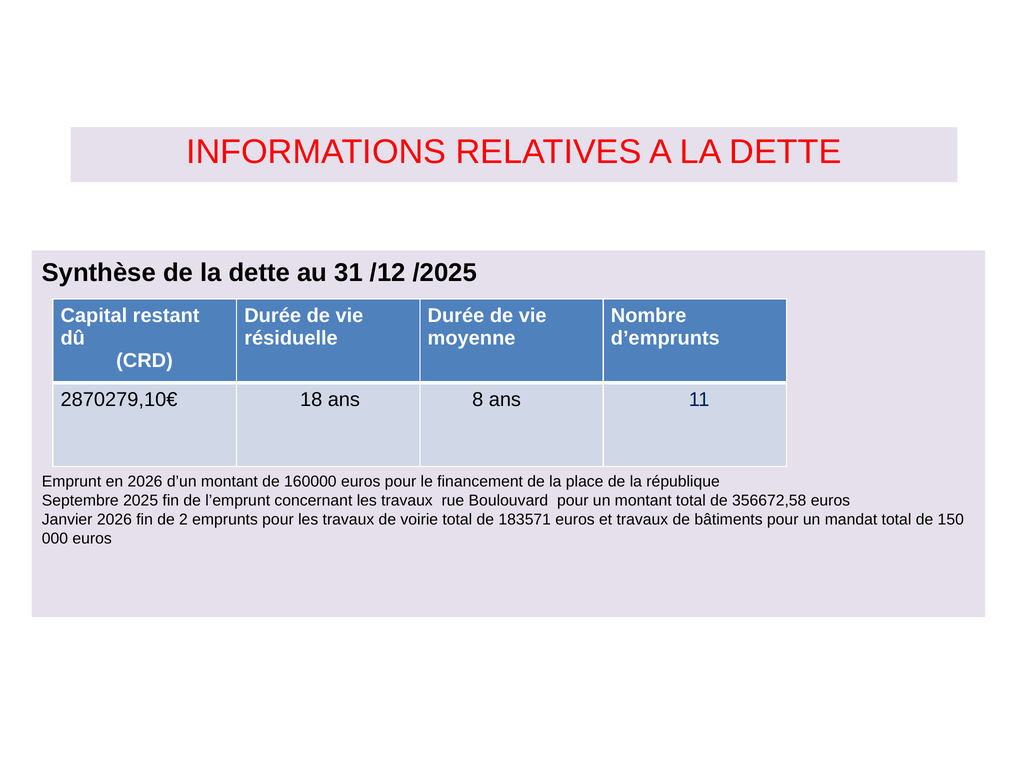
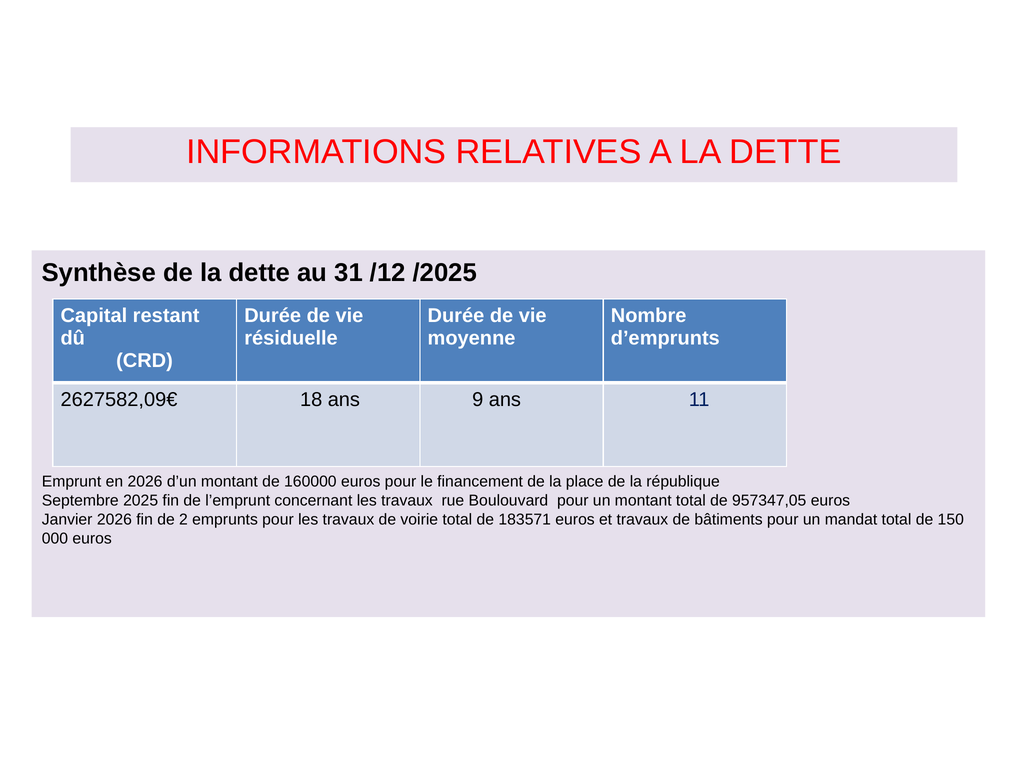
2870279,10€: 2870279,10€ -> 2627582,09€ (119, 399)
8: 8 -> 9 (478, 399)
356672,58: 356672,58 -> 957347,05 (769, 501)
